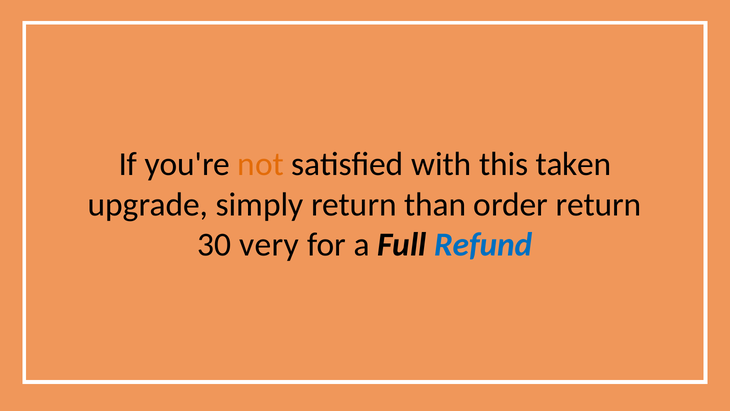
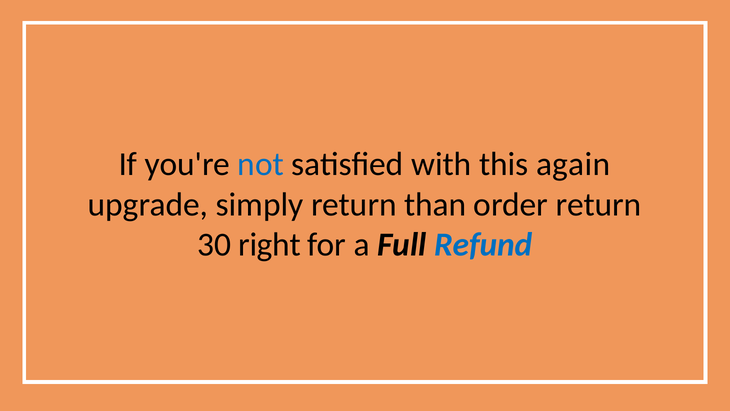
not colour: orange -> blue (261, 164)
taken: taken -> again (573, 164)
very: very -> right (269, 244)
